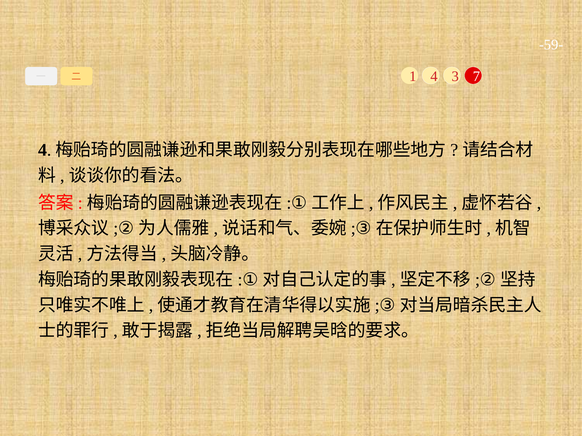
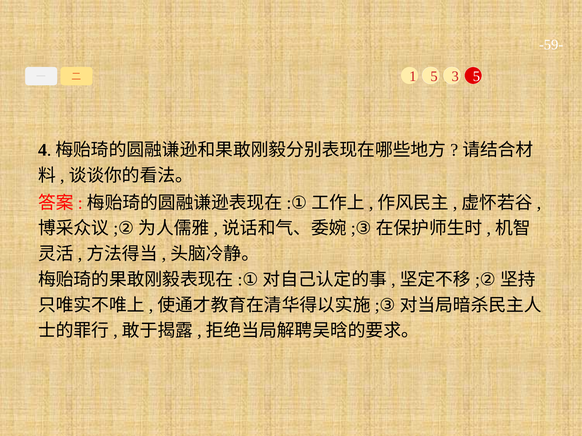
1 4: 4 -> 5 (434, 77)
3 7: 7 -> 5 (476, 77)
